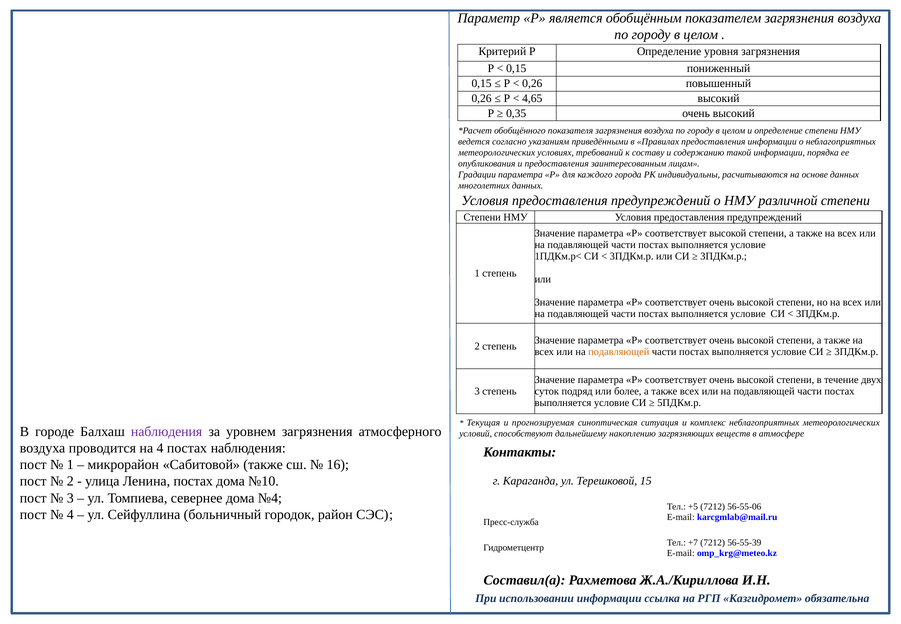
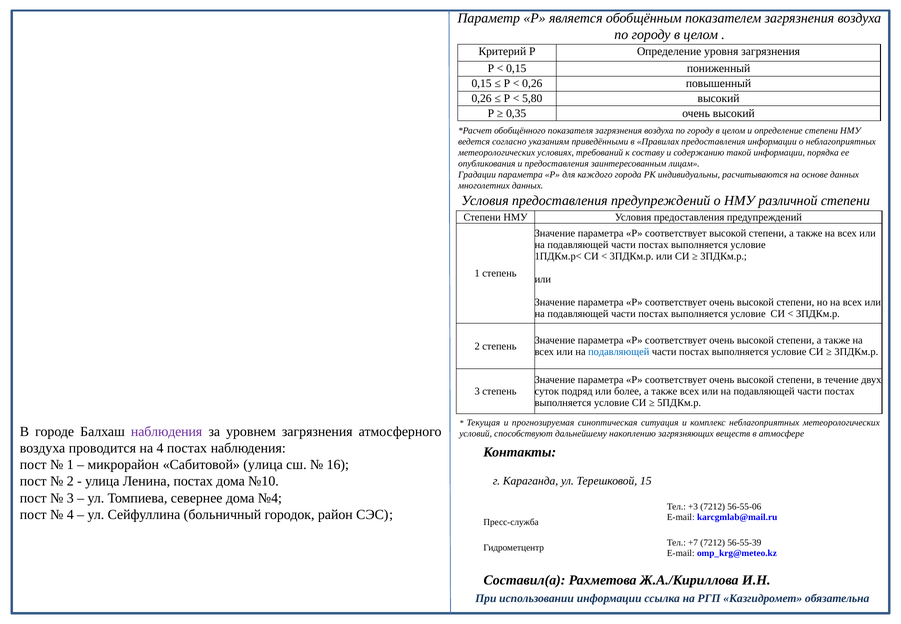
4,65: 4,65 -> 5,80 (532, 98)
подавляющей colour: orange -> blue (619, 352)
Сабитовой также: также -> улица (263, 465)
+5: +5 -> +3 (693, 507)
